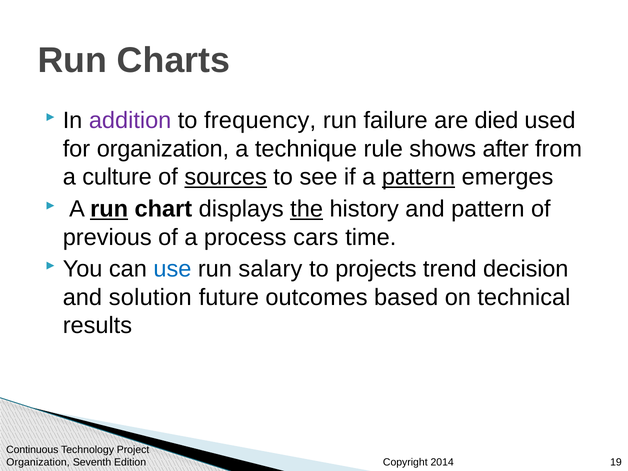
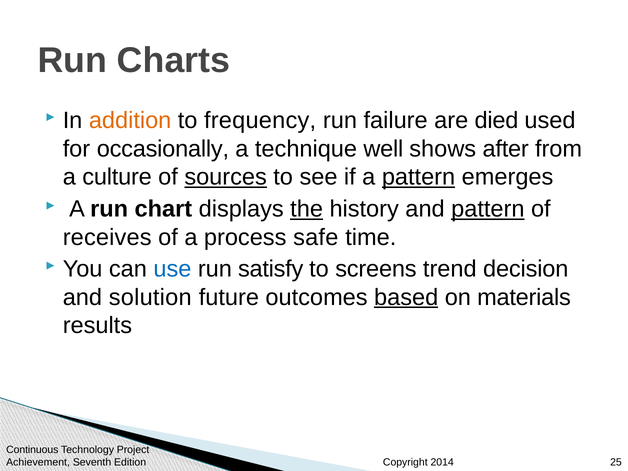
addition colour: purple -> orange (130, 121)
for organization: organization -> occasionally (163, 149)
rule: rule -> well (383, 149)
run underline: present -> none (109, 209)
pattern underline: none -> present (488, 209)
previous: previous -> receives (107, 237)
cars: cars -> safe (316, 237)
salary: salary -> satisfy (271, 269)
projects: projects -> screens (376, 269)
based underline: none -> present (406, 297)
technical: technical -> materials (524, 297)
Organization: Organization -> Achievement (38, 462)
19: 19 -> 25 (616, 462)
